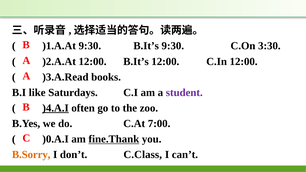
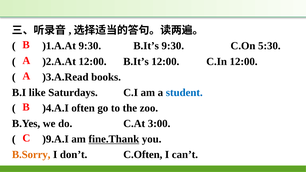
3:30: 3:30 -> 5:30 (269, 46)
student colour: purple -> blue (184, 93)
)4.A.I underline: present -> none (56, 108)
7:00: 7:00 -> 3:00 (159, 124)
)0.A.I: )0.A.I -> )9.A.I (56, 139)
C.Class: C.Class -> C.Often (143, 155)
